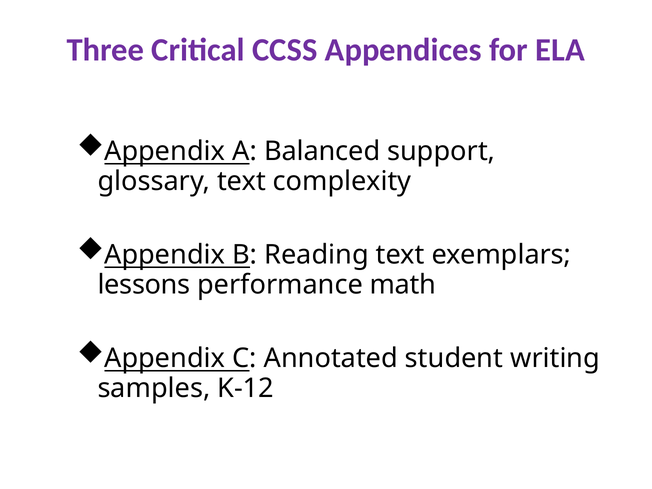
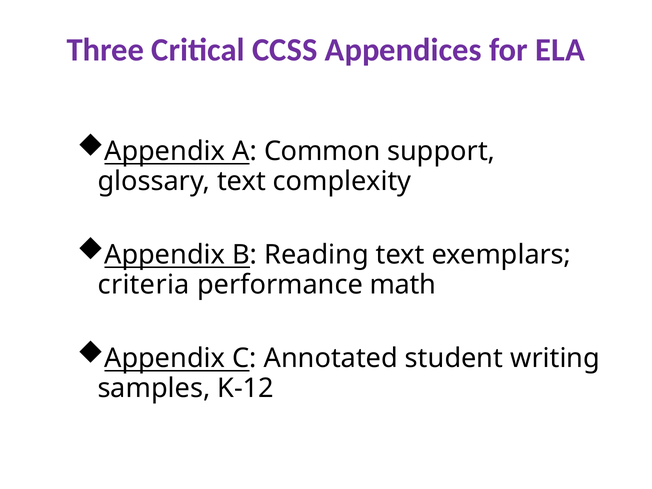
Balanced: Balanced -> Common (322, 151)
lessons: lessons -> criteria (144, 285)
